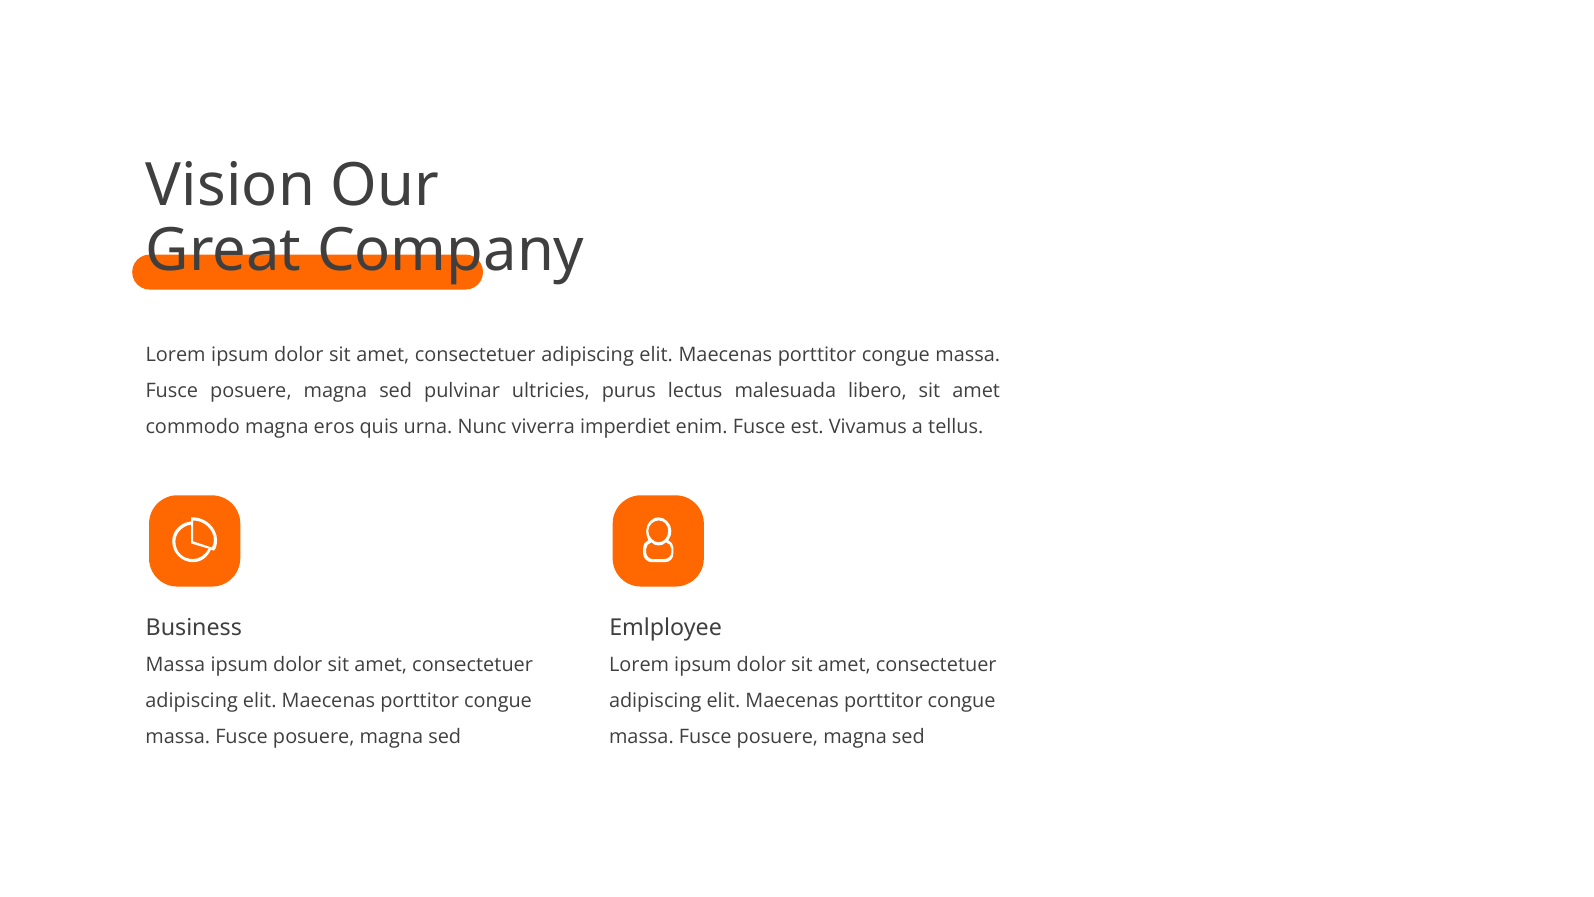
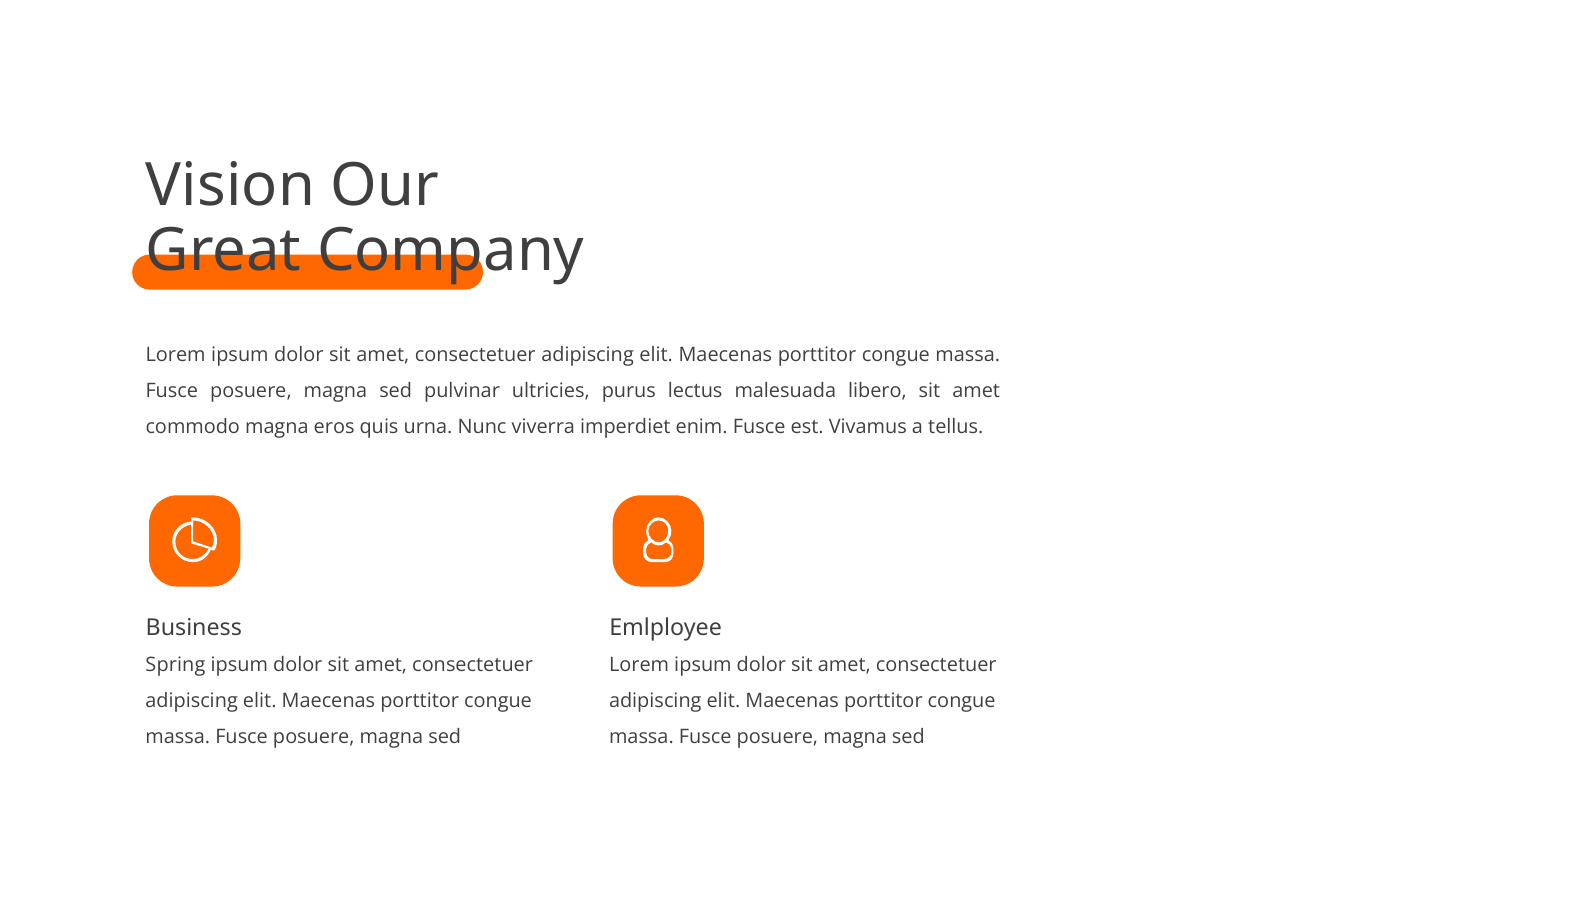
Massa: Massa -> Spring (175, 665)
